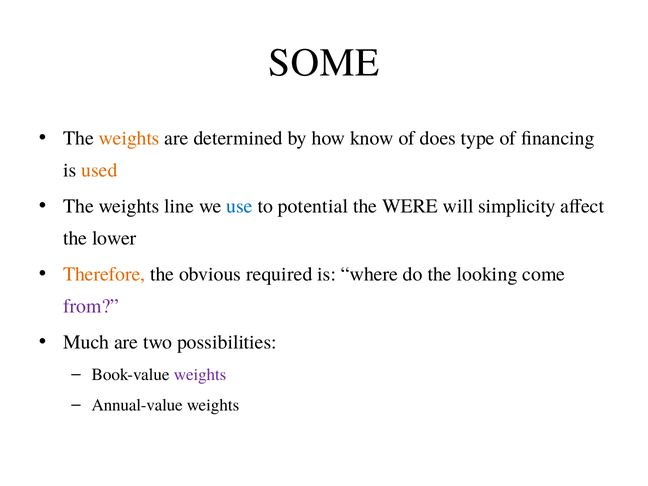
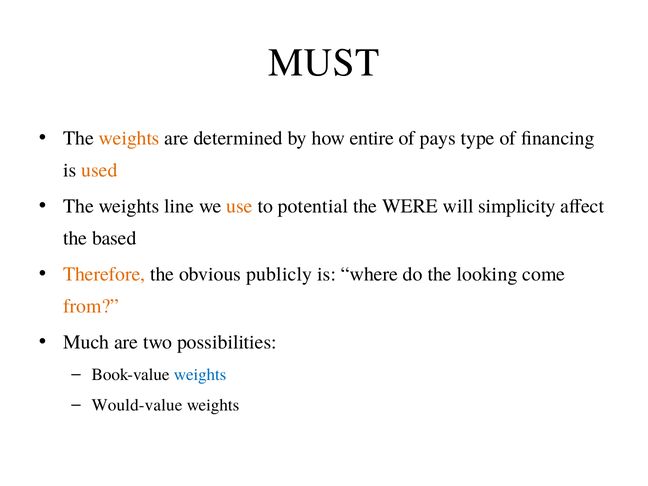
SOME: SOME -> MUST (324, 63)
know: know -> entire (372, 138)
does: does -> pays (438, 138)
use colour: blue -> orange (240, 206)
lower: lower -> based (114, 238)
required: required -> publicly (279, 274)
from colour: purple -> orange (91, 306)
weights colour: purple -> blue (200, 374)
Annual-value: Annual-value -> Would-value (137, 405)
